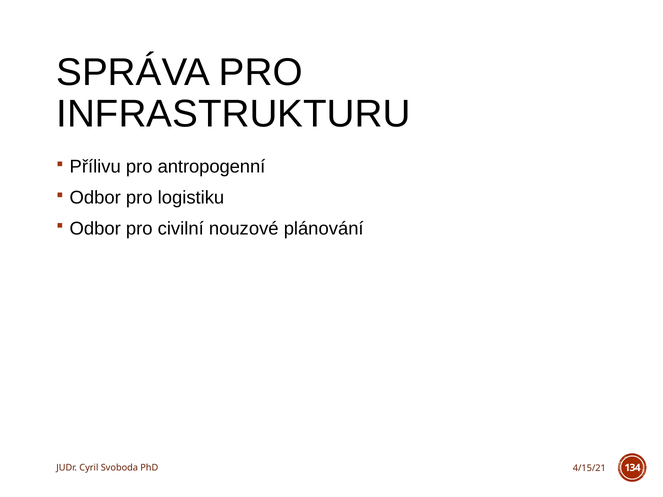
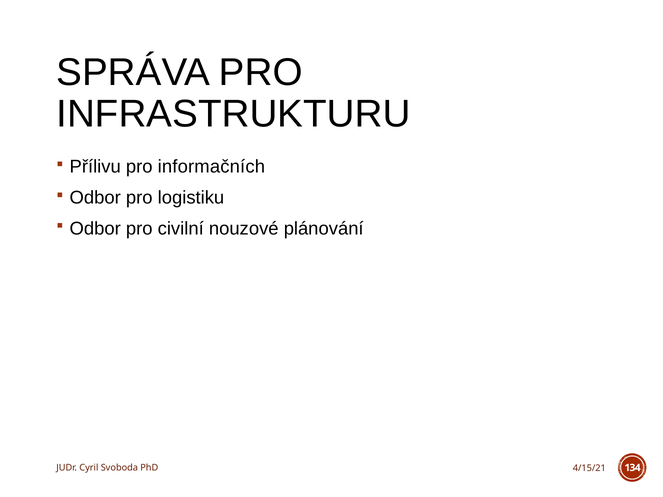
antropogenní: antropogenní -> informačních (211, 167)
